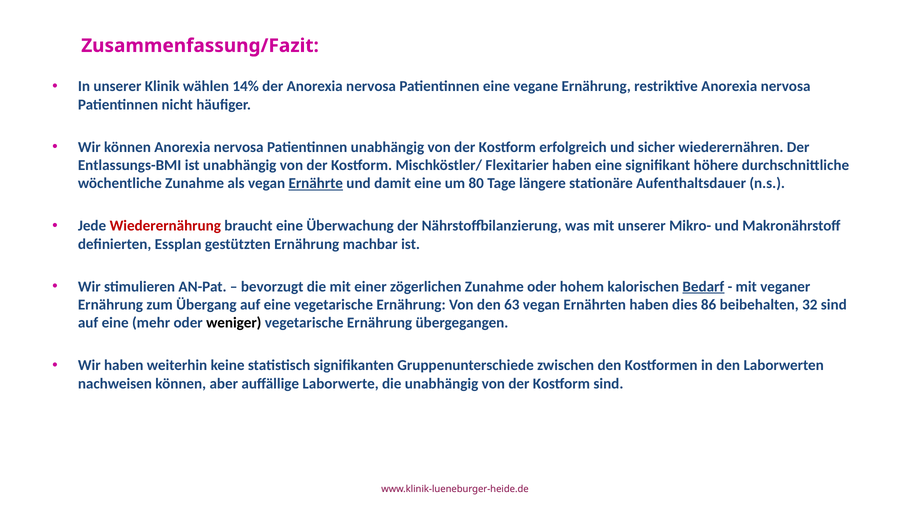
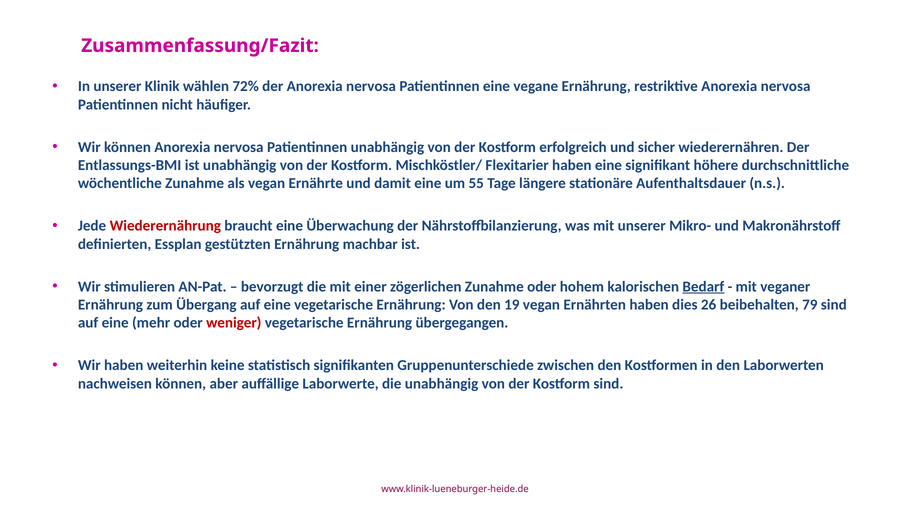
14%: 14% -> 72% (246, 86)
Ernährte underline: present -> none (316, 183)
80: 80 -> 55 (476, 183)
63: 63 -> 19 (512, 305)
86: 86 -> 26 (709, 305)
32: 32 -> 79 (810, 305)
weniger colour: black -> red (234, 323)
